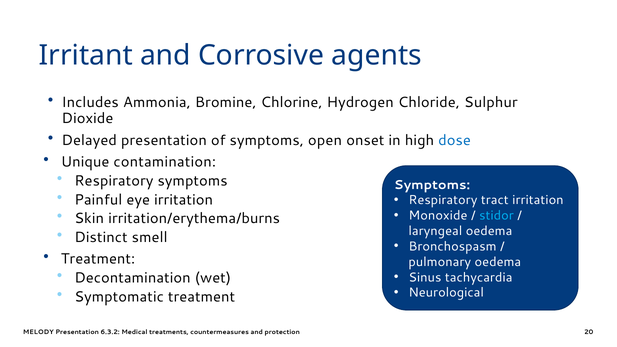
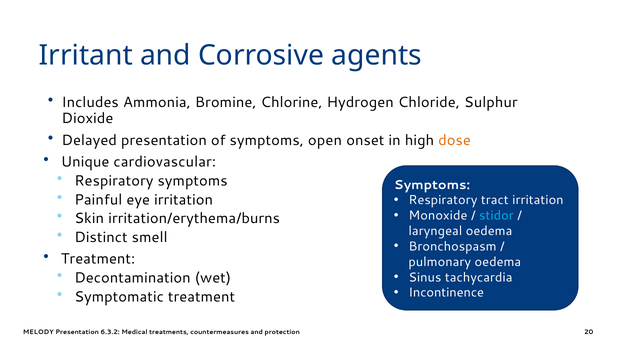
dose colour: blue -> orange (455, 140)
contamination: contamination -> cardiovascular (165, 162)
Neurological: Neurological -> Incontinence (446, 293)
